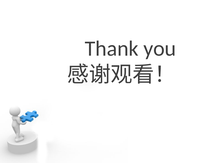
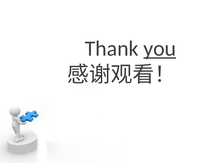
you underline: none -> present (160, 49)
